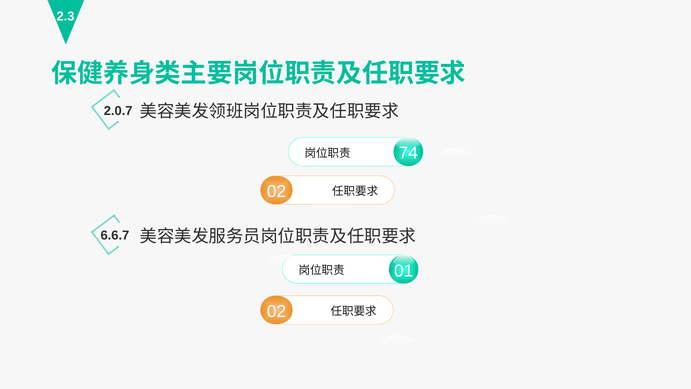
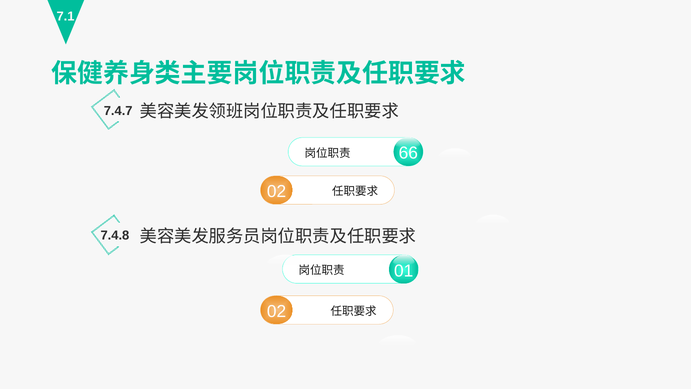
2.3: 2.3 -> 7.1 (66, 17)
2.0.7: 2.0.7 -> 7.4.7 (118, 111)
74: 74 -> 66 (408, 153)
6.6.7: 6.6.7 -> 7.4.8 (115, 235)
